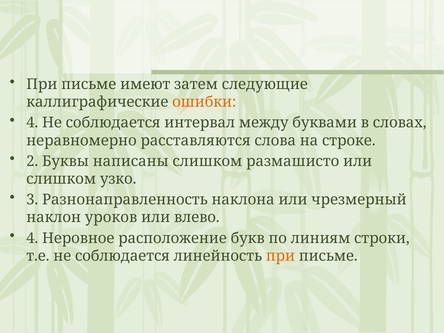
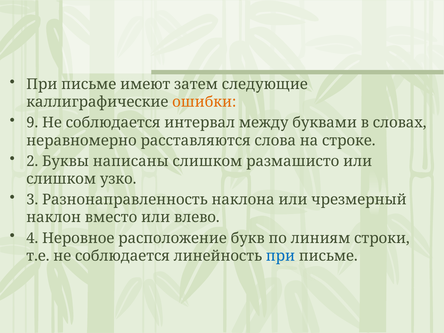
4: 4 -> 9 (32, 123)
уроков: уроков -> вместо (111, 217)
при colour: orange -> blue (280, 256)
